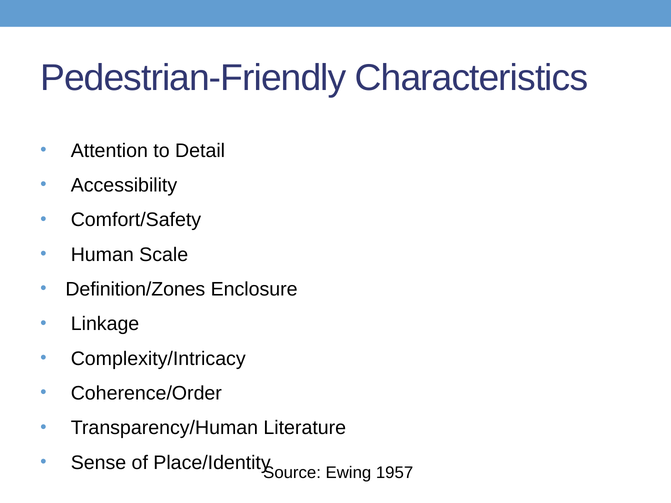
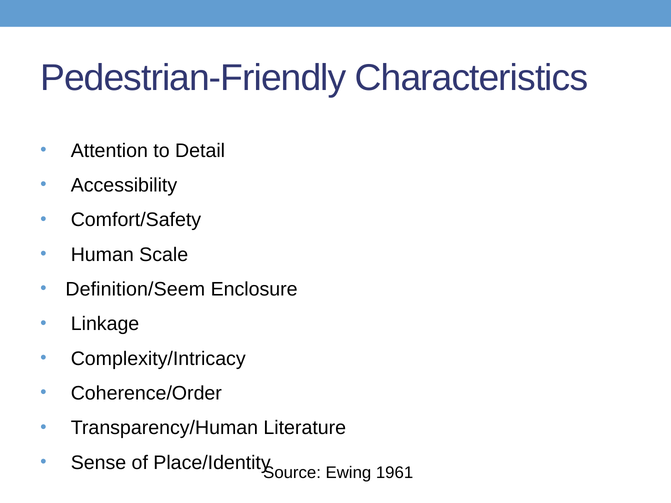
Definition/Zones: Definition/Zones -> Definition/Seem (135, 289)
1957: 1957 -> 1961 (395, 473)
